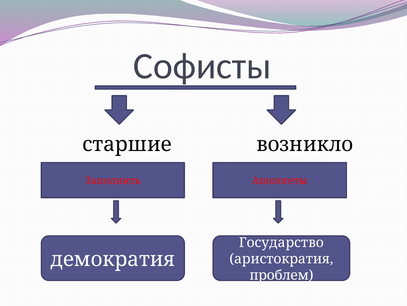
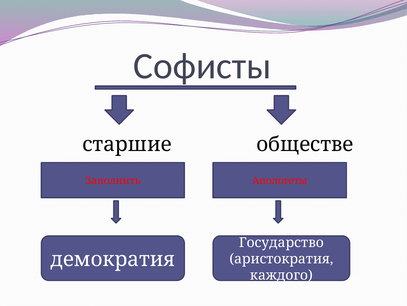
возникло: возникло -> обществе (305, 144)
проблем: проблем -> каждого (281, 275)
